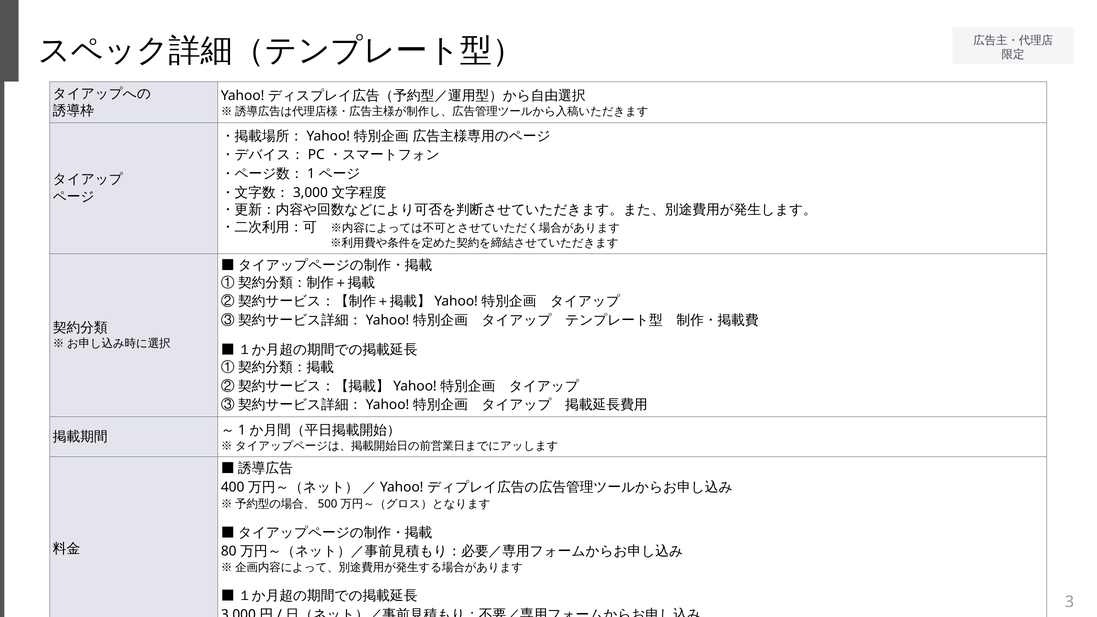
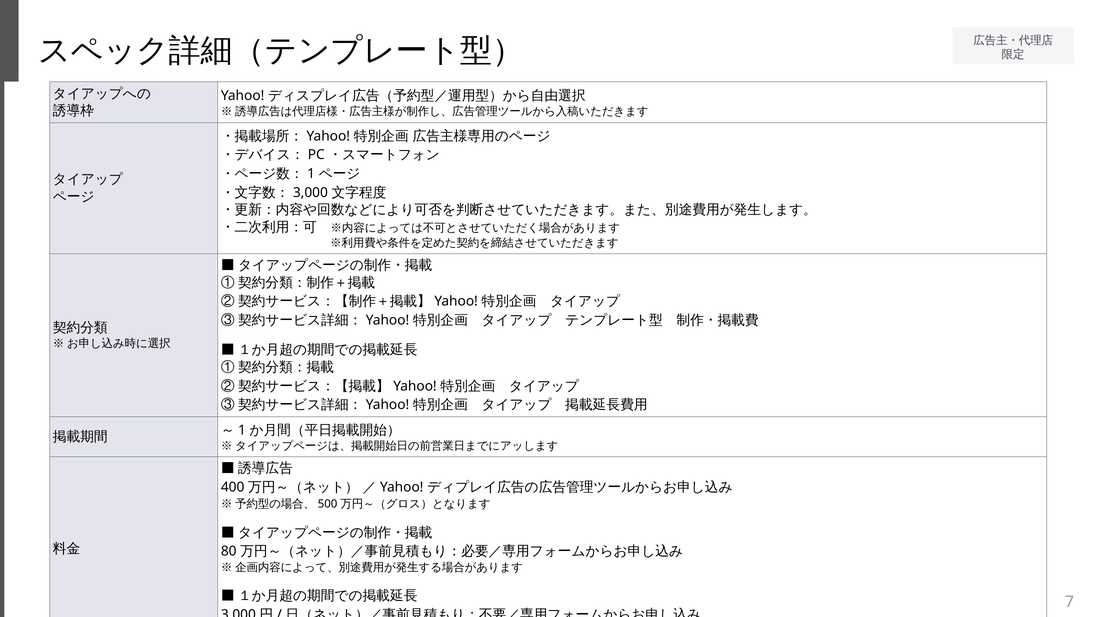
3: 3 -> 7 (1070, 602)
